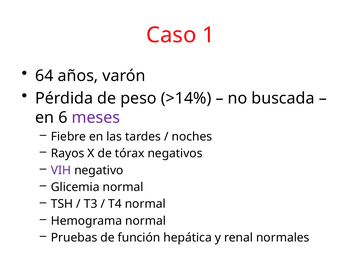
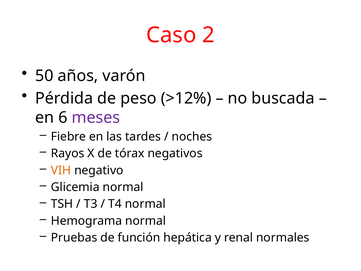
1: 1 -> 2 (208, 35)
64: 64 -> 50 (44, 76)
>14%: >14% -> >12% (186, 98)
VIH colour: purple -> orange (61, 170)
